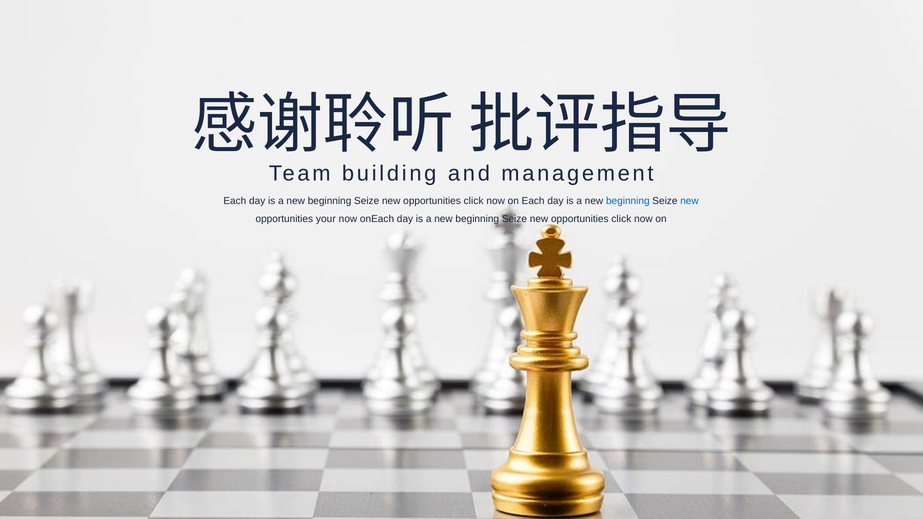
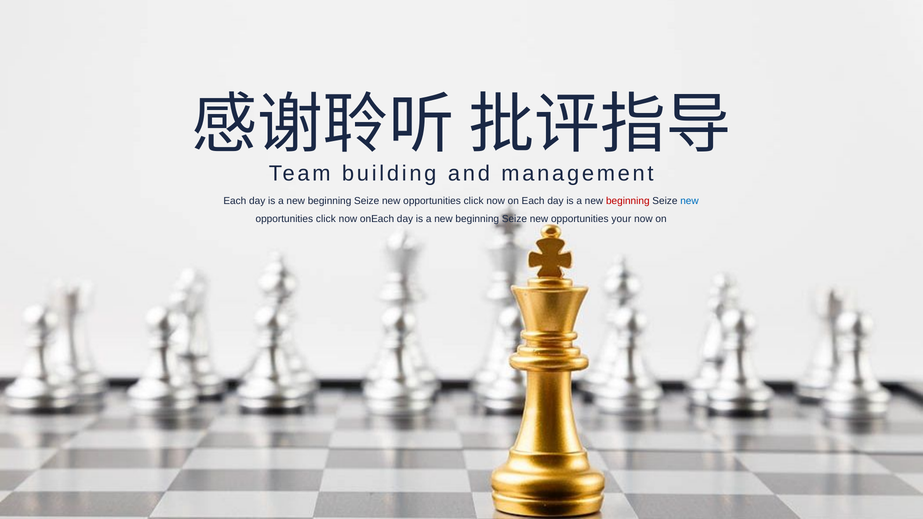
beginning colour: blue -> red (628, 201)
your: your -> click (326, 219)
click: click -> your (621, 219)
